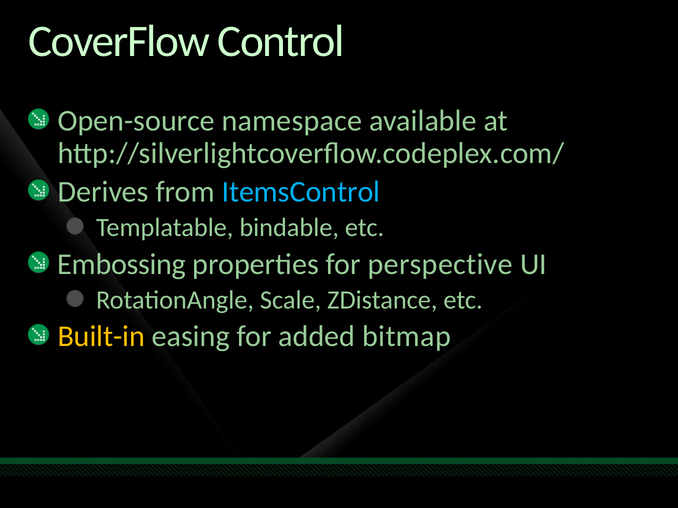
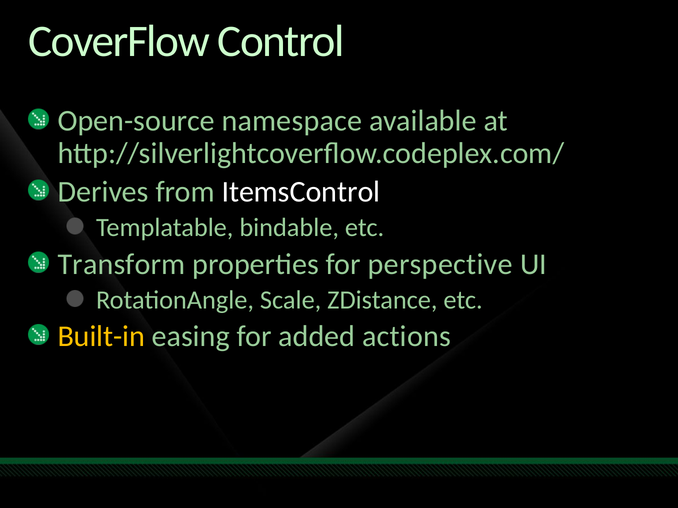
ItemsControl colour: light blue -> white (301, 192)
Embossing: Embossing -> Transform (122, 264)
bitmap: bitmap -> actions (407, 337)
